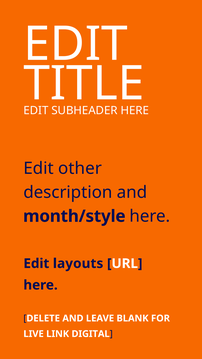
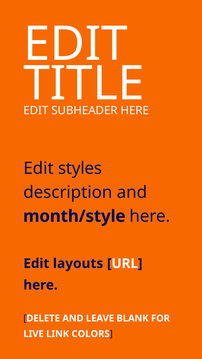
other: other -> styles (80, 168)
DIGITAL: DIGITAL -> COLORS (91, 334)
